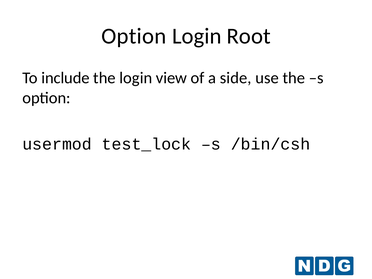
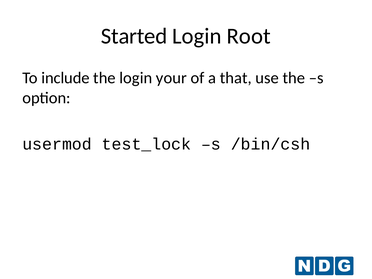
Option: Option -> Started (134, 36)
view: view -> your (171, 78)
side: side -> that (236, 78)
